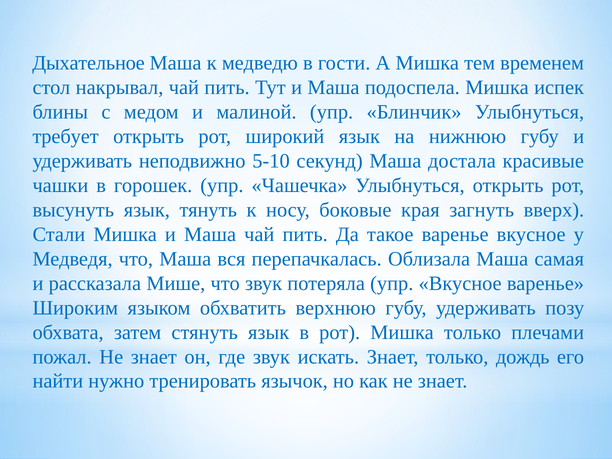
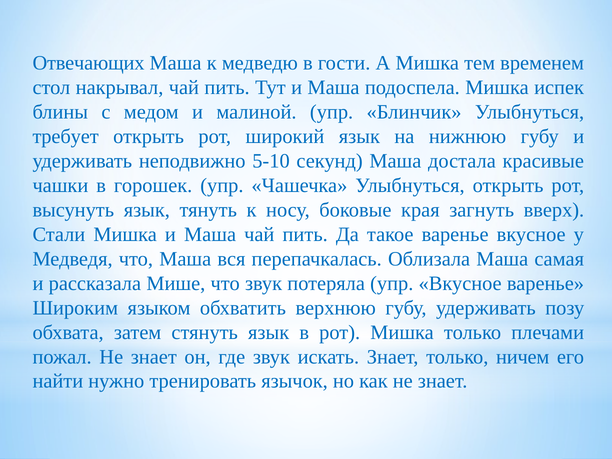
Дыхательное: Дыхательное -> Отвечающих (89, 63)
дождь: дождь -> ничем (523, 357)
